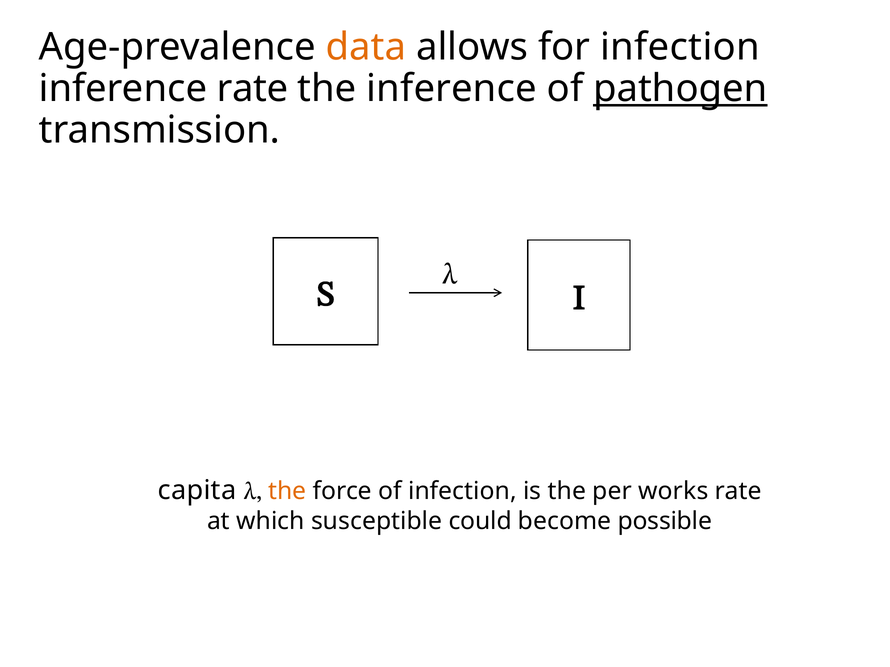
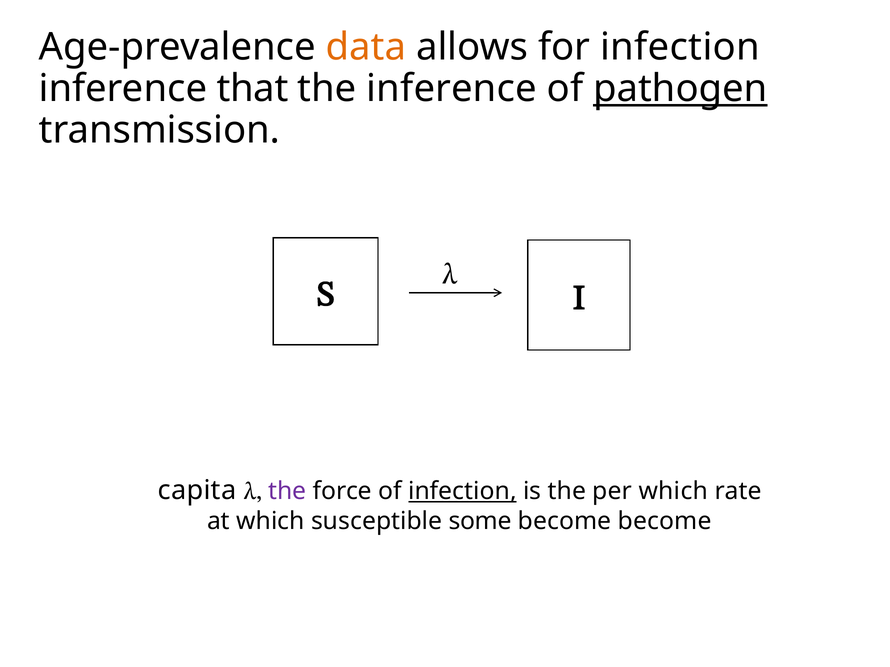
inference rate: rate -> that (253, 89)
the colour: orange -> purple (287, 491)
infection underline: none -> present (462, 491)
per works: works -> which (673, 491)
could: could -> some (480, 522)
become possible: possible -> become (665, 522)
